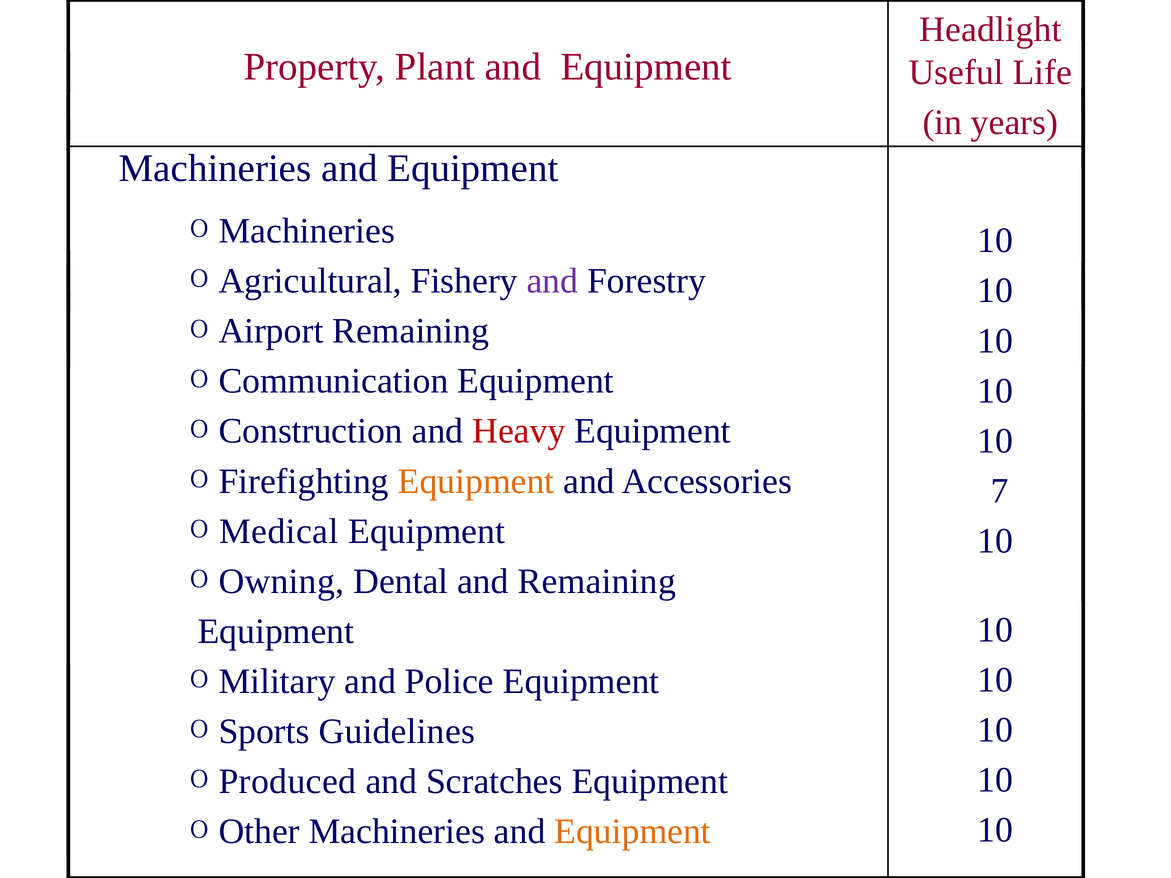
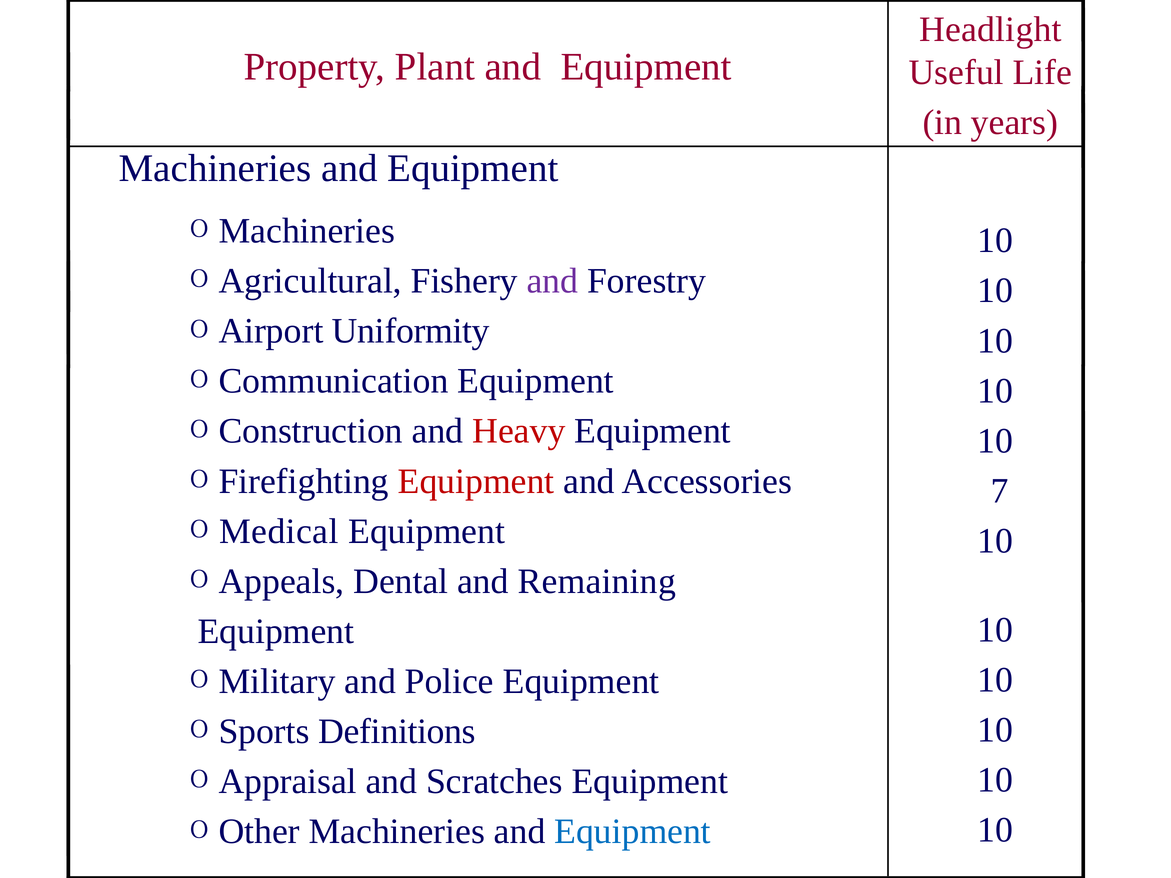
Airport Remaining: Remaining -> Uniformity (411, 331)
Equipment colour: orange -> red (476, 481)
Owning: Owning -> Appeals (281, 581)
Guidelines: Guidelines -> Definitions (397, 732)
Produced: Produced -> Appraisal (288, 782)
Equipment colour: orange -> blue (633, 832)
